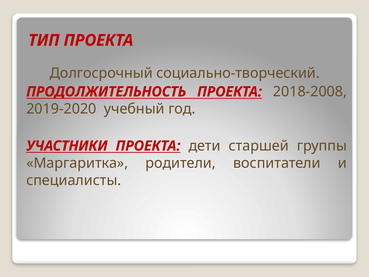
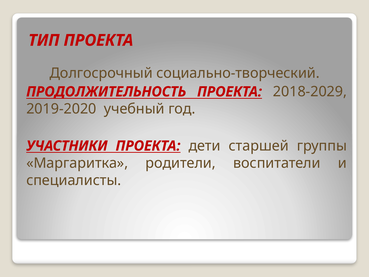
2018-2008: 2018-2008 -> 2018-2029 (310, 92)
